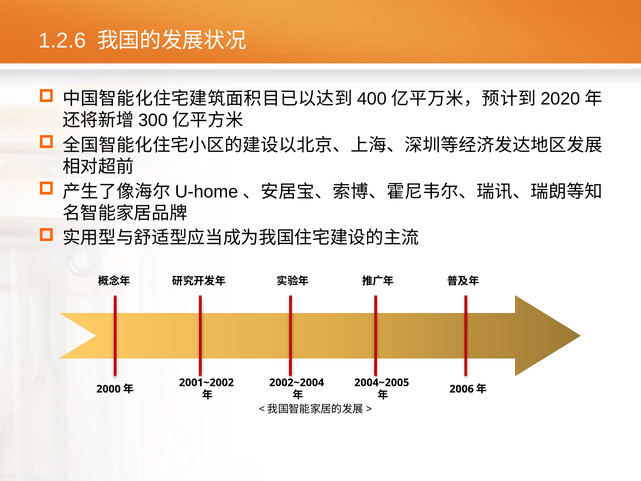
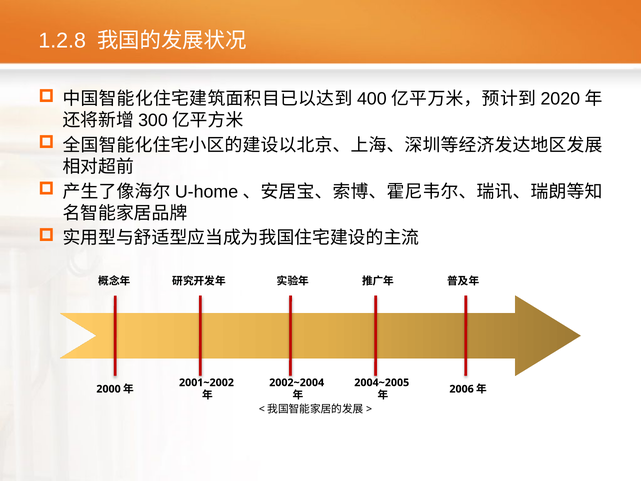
1.2.6: 1.2.6 -> 1.2.8 (62, 40)
